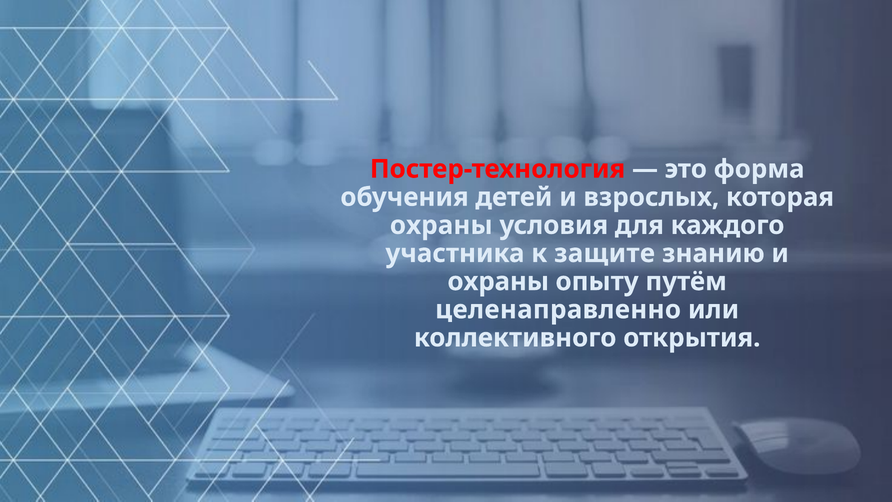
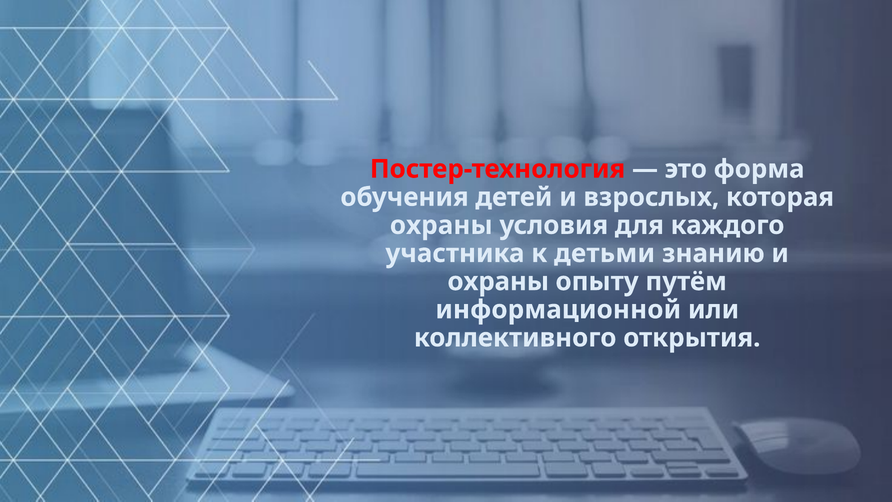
защите: защите -> детьми (605, 253)
целенаправленно: целенаправленно -> информационной (558, 310)
